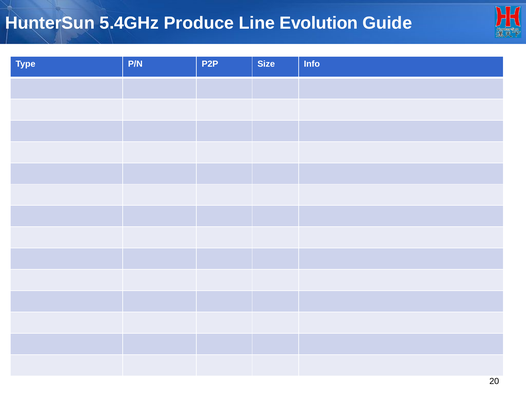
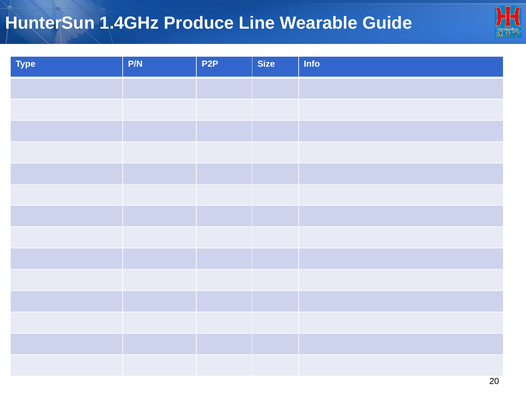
5.4GHz: 5.4GHz -> 1.4GHz (129, 23)
Evolution: Evolution -> Wearable (319, 23)
